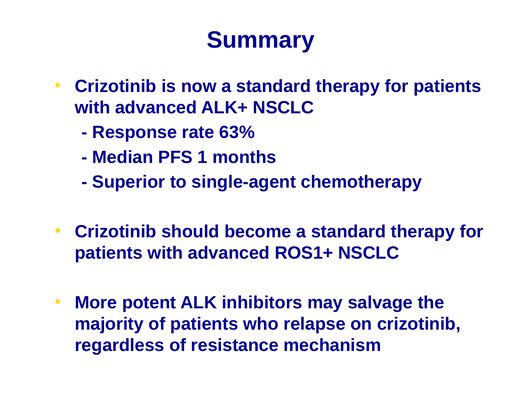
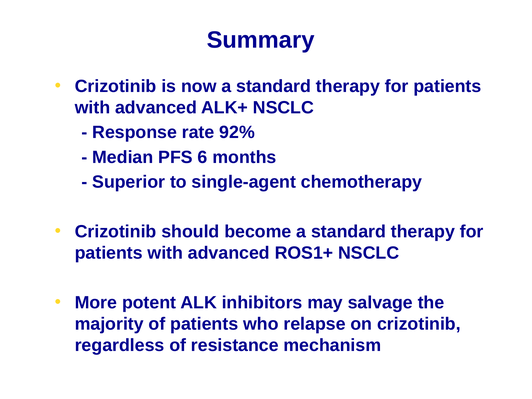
63%: 63% -> 92% (237, 132)
1: 1 -> 6 (203, 157)
